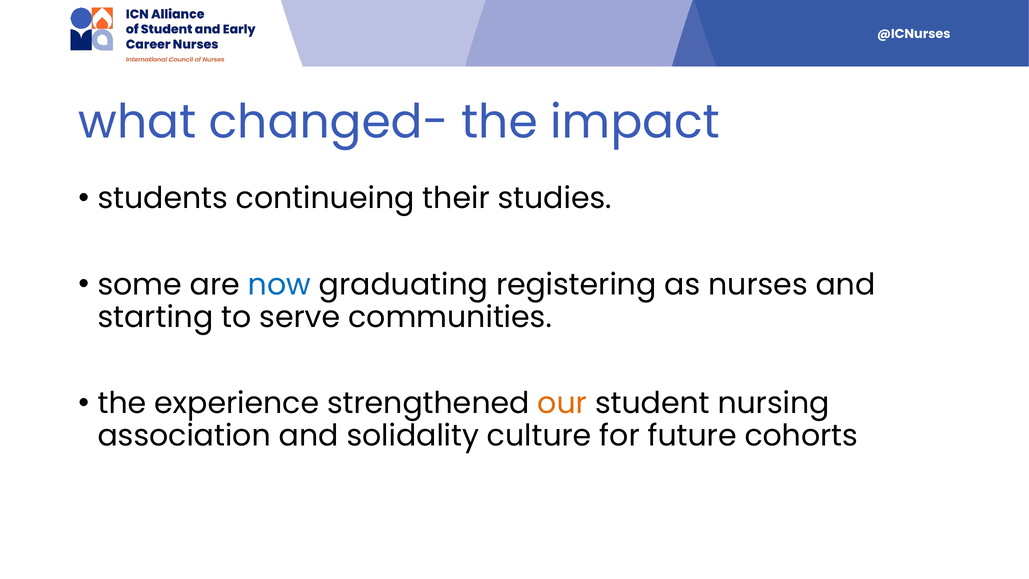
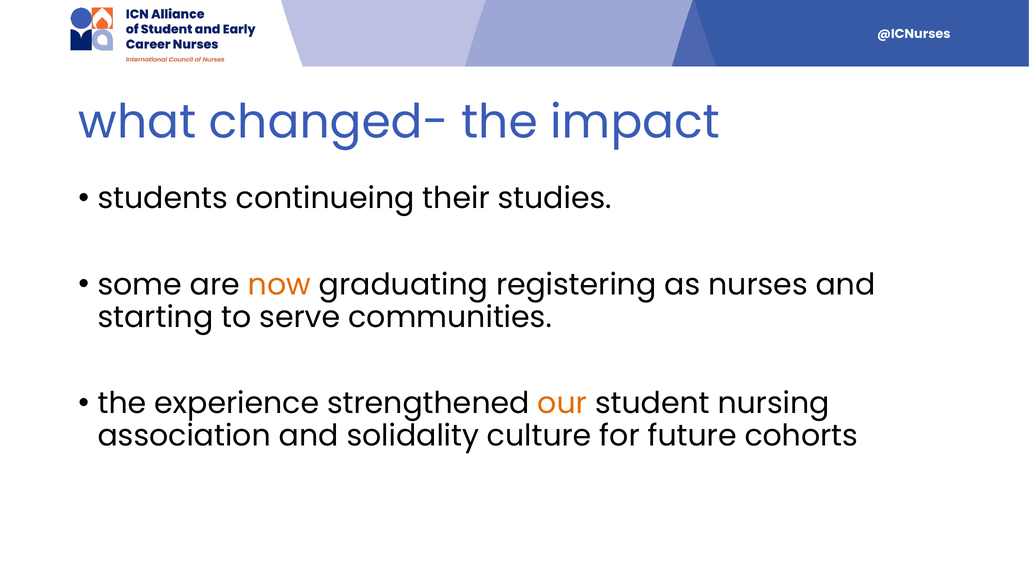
now colour: blue -> orange (279, 285)
